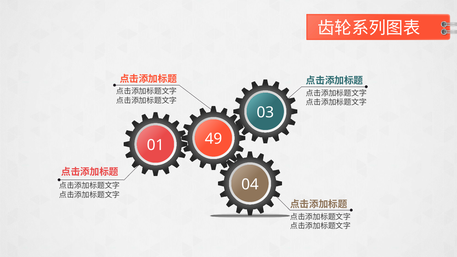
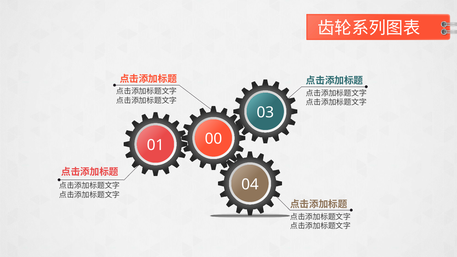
49: 49 -> 00 (213, 139)
